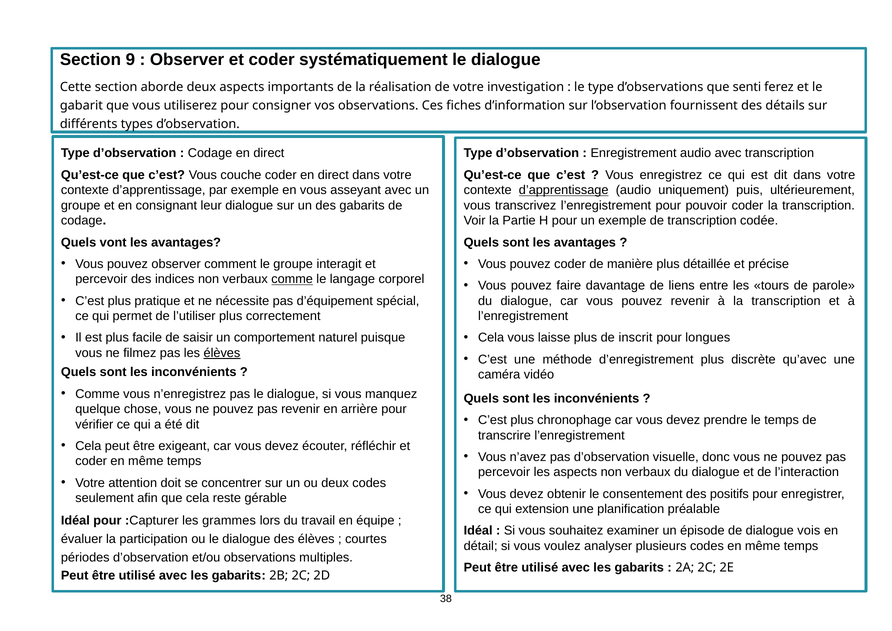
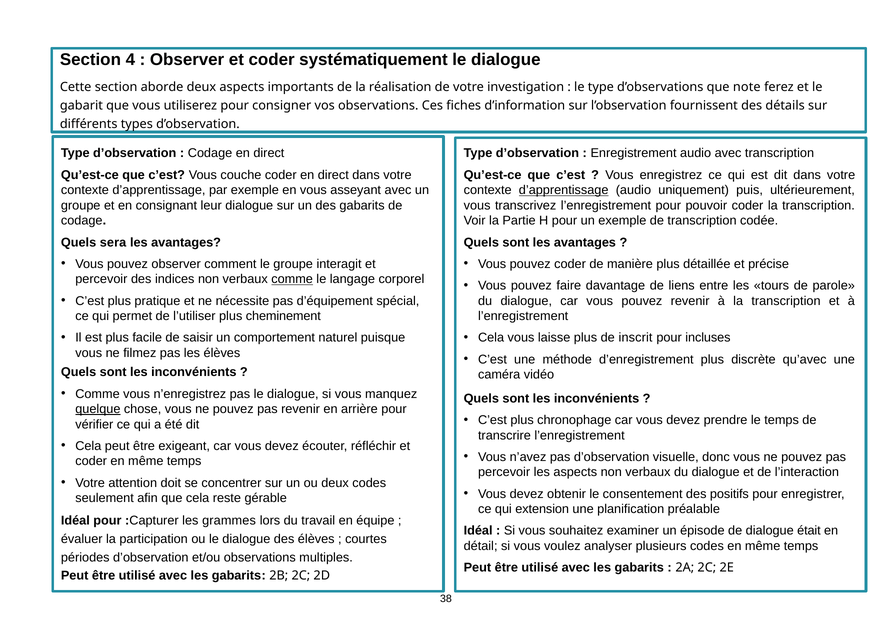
9: 9 -> 4 (130, 60)
senti: senti -> note (747, 87)
vont: vont -> sera (113, 242)
correctement: correctement -> cheminement (283, 316)
longues: longues -> incluses (708, 338)
élèves underline: present -> none (222, 353)
quelque underline: none -> present (98, 409)
vois: vois -> était (809, 531)
